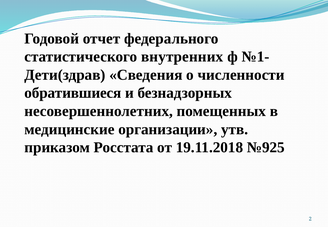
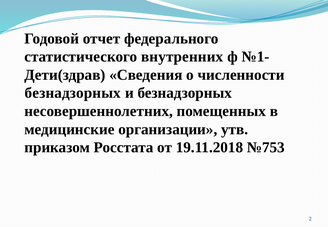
обратившиеся: обратившиеся -> безнадзорных (73, 93)
№925: №925 -> №753 (266, 148)
